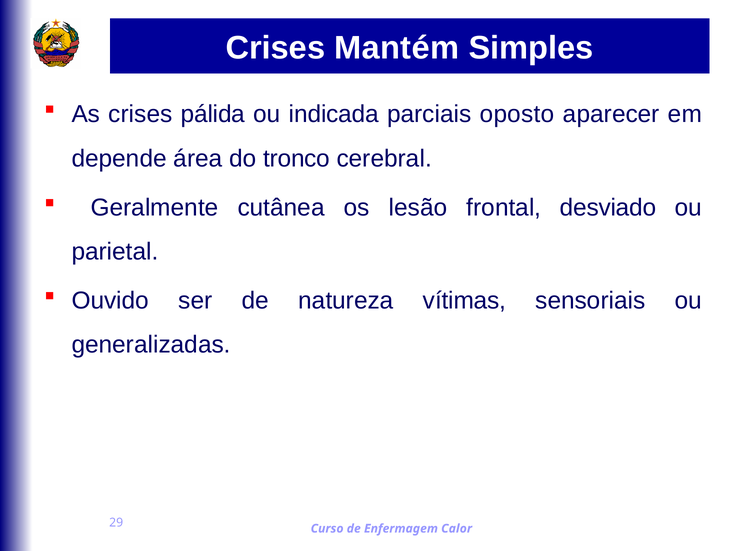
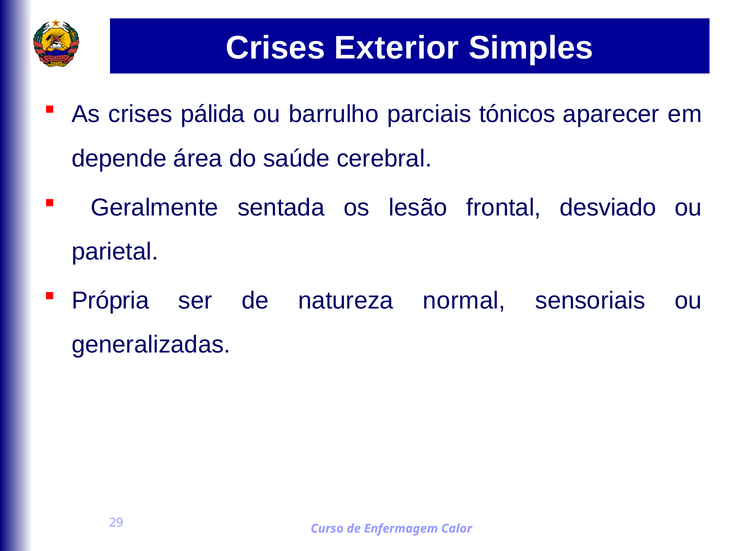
Mantém: Mantém -> Exterior (397, 48)
indicada: indicada -> barrulho (334, 114)
oposto: oposto -> tónicos (517, 114)
tronco: tronco -> saúde (297, 158)
cutânea: cutânea -> sentada (281, 207)
Ouvido: Ouvido -> Própria (110, 300)
vítimas: vítimas -> normal (464, 300)
